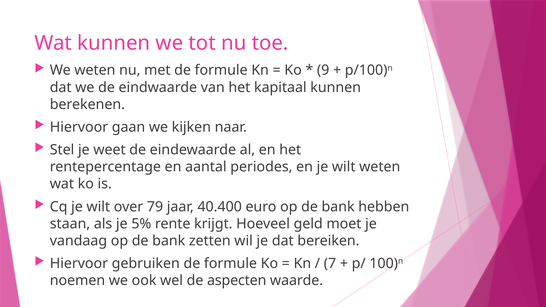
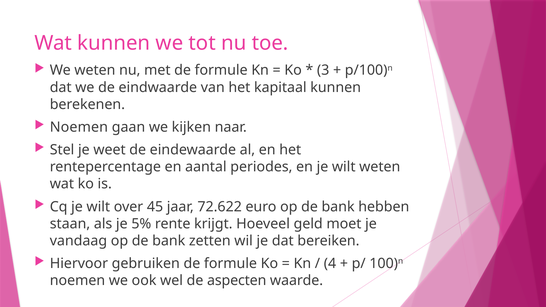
9: 9 -> 3 (323, 70)
Hiervoor: Hiervoor -> Noemen (79, 127)
79: 79 -> 45 (155, 207)
40.400: 40.400 -> 72.622 (220, 207)
7: 7 -> 4 (330, 264)
